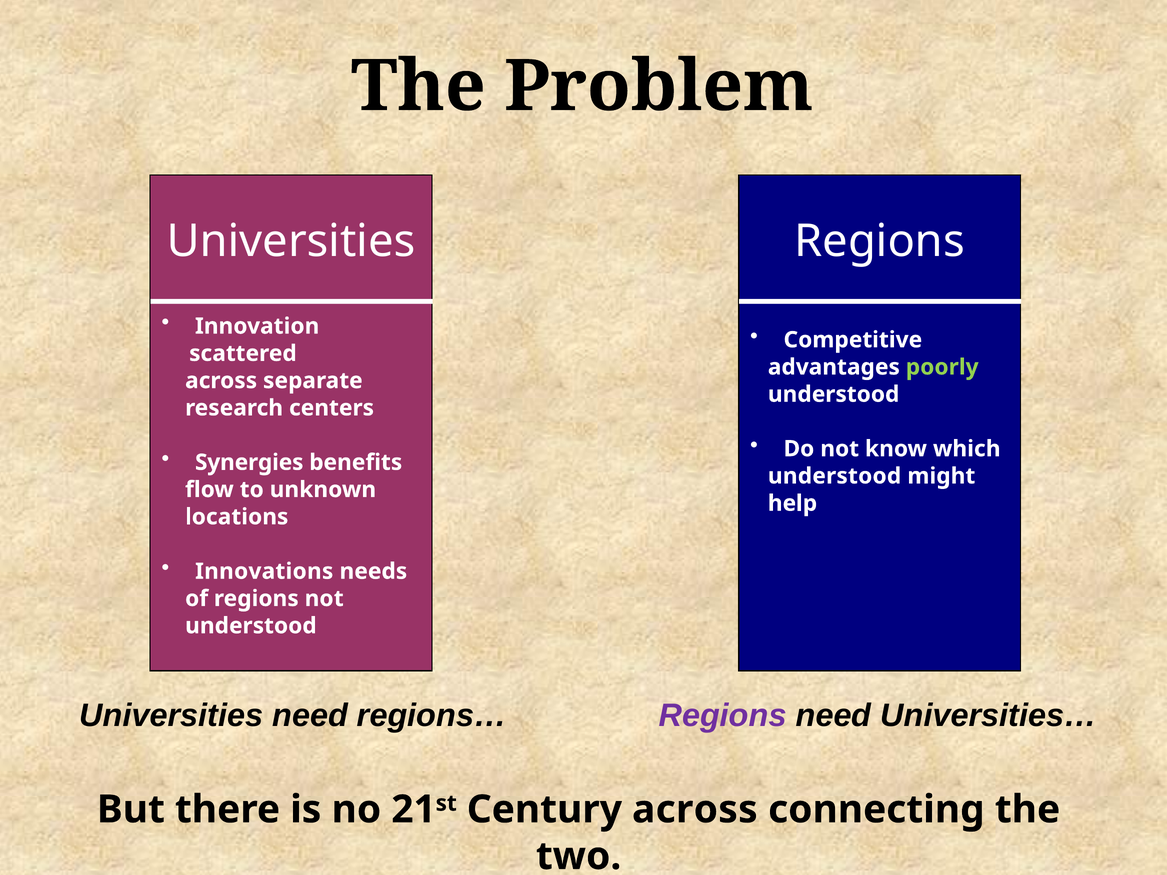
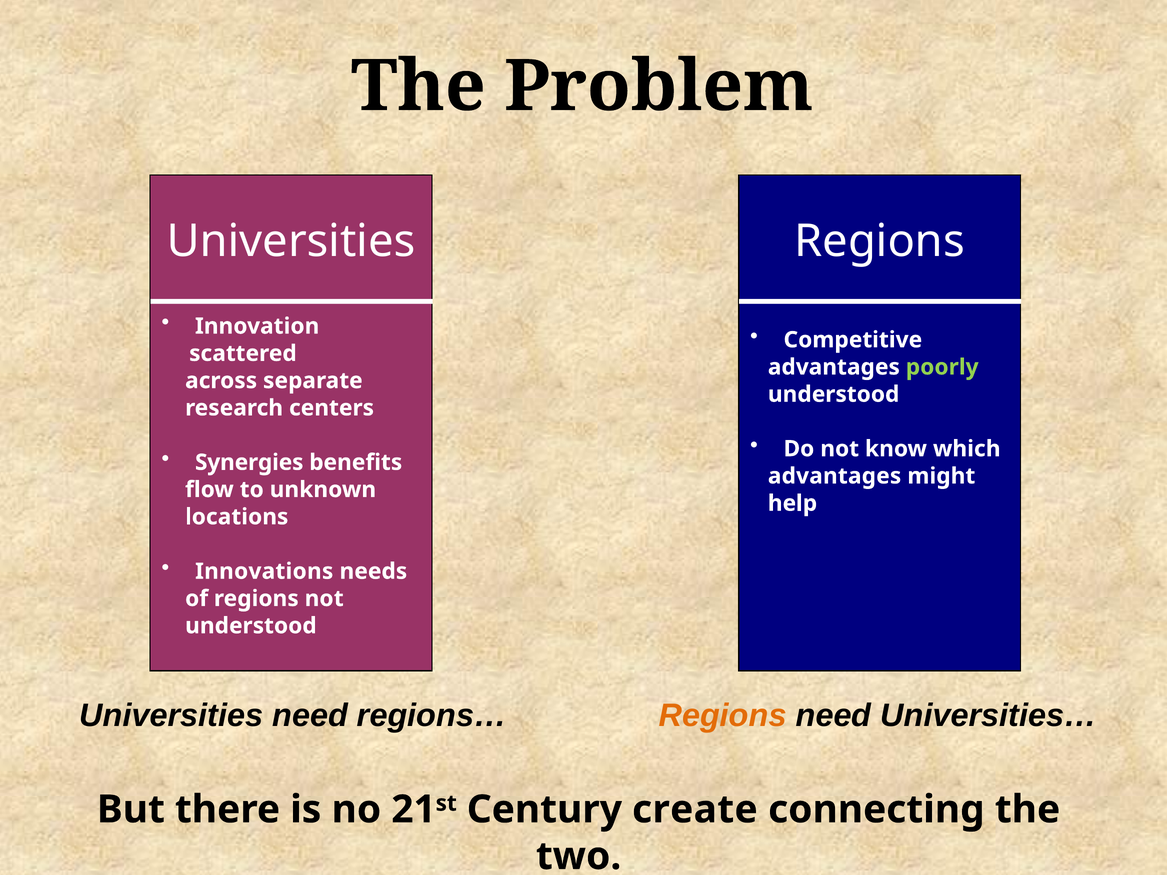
understood: understood -> advantages (835, 476)
Regions colour: purple -> orange (723, 716)
Century across: across -> create (695, 810)
